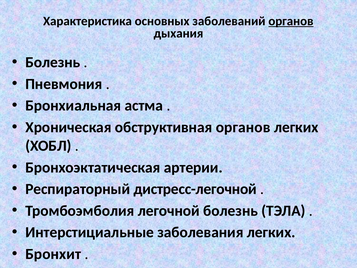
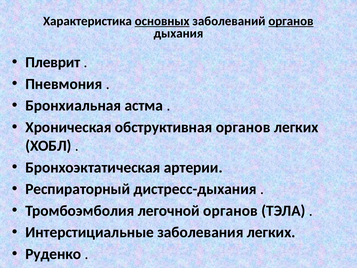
основных underline: none -> present (162, 21)
Болезнь: Болезнь -> Плеврит (53, 62)
дистресс-легочной: дистресс-легочной -> дистресс-дыхания (195, 189)
легочной болезнь: болезнь -> органов (231, 211)
Бронхит: Бронхит -> Руденко (53, 254)
